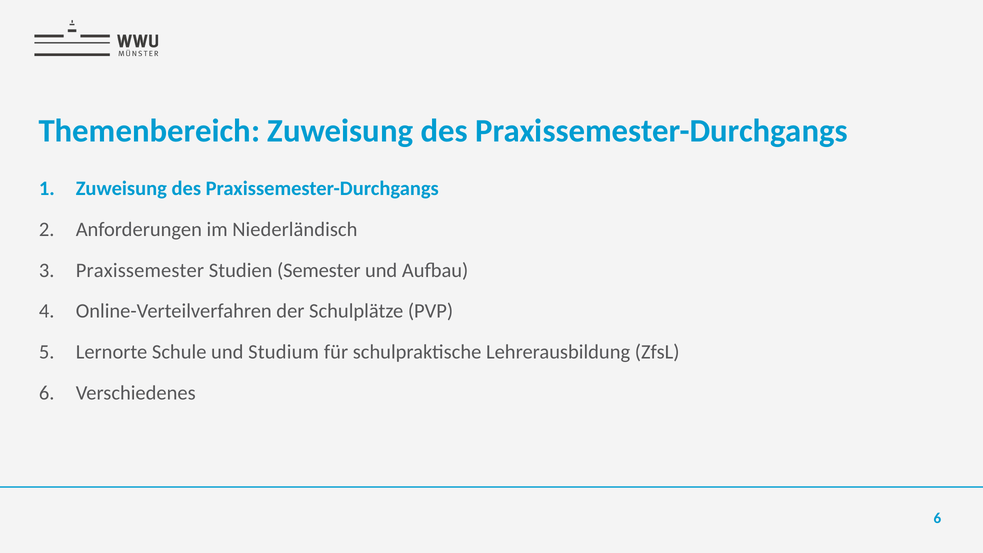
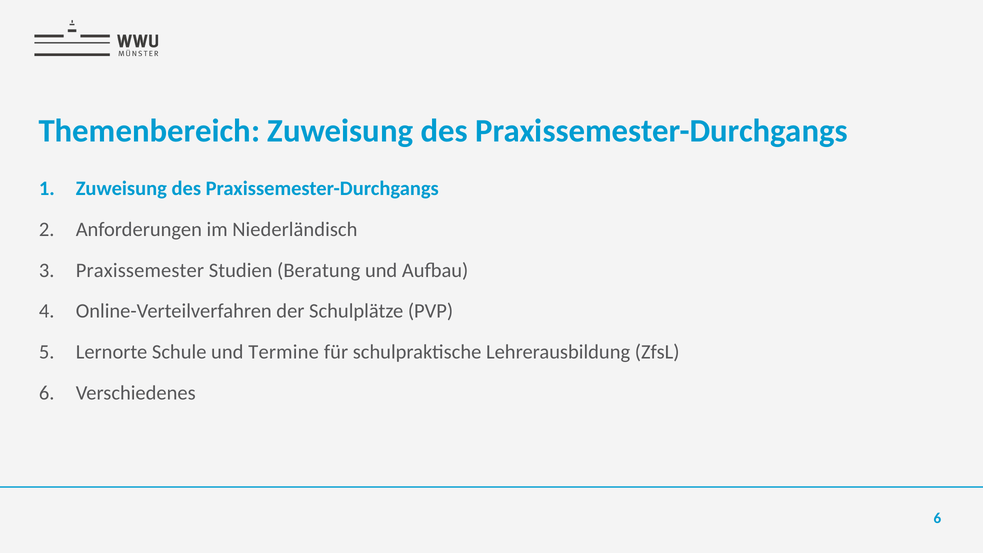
Semester: Semester -> Beratung (319, 270)
Studium: Studium -> Termine (284, 352)
